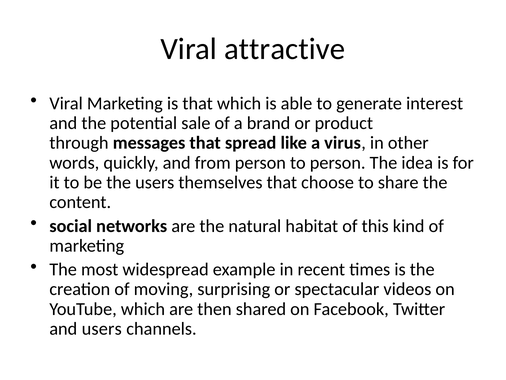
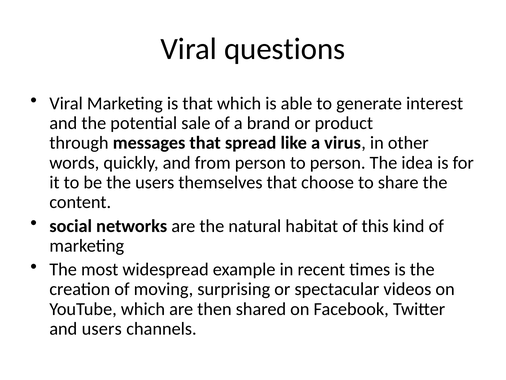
attractive: attractive -> questions (285, 49)
